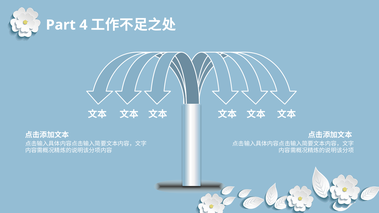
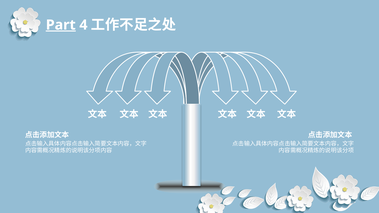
Part underline: none -> present (61, 25)
